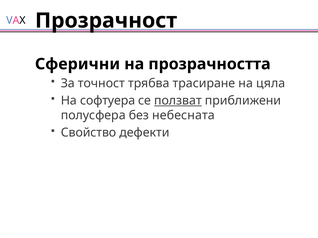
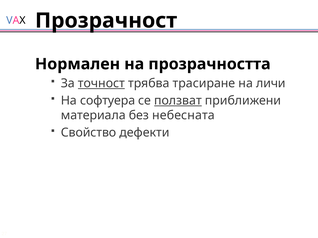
Сферични: Сферични -> Нормален (78, 64)
точност underline: none -> present (101, 83)
цяла: цяла -> личи (271, 83)
полусфера: полусфера -> материала (93, 116)
